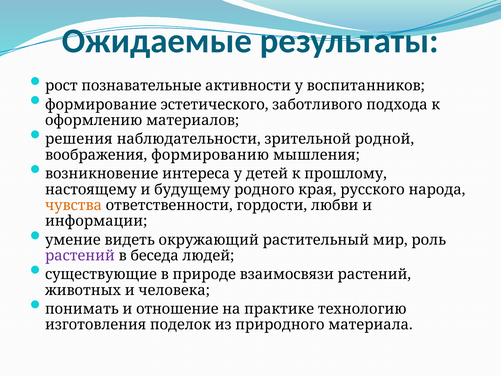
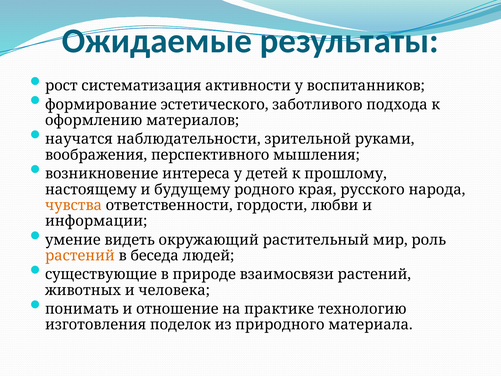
познавательные: познавательные -> систематизация (141, 86)
решения: решения -> научатся (79, 139)
родной: родной -> руками (385, 139)
формированию: формированию -> перспективного (210, 155)
растений colour: purple -> orange (80, 255)
